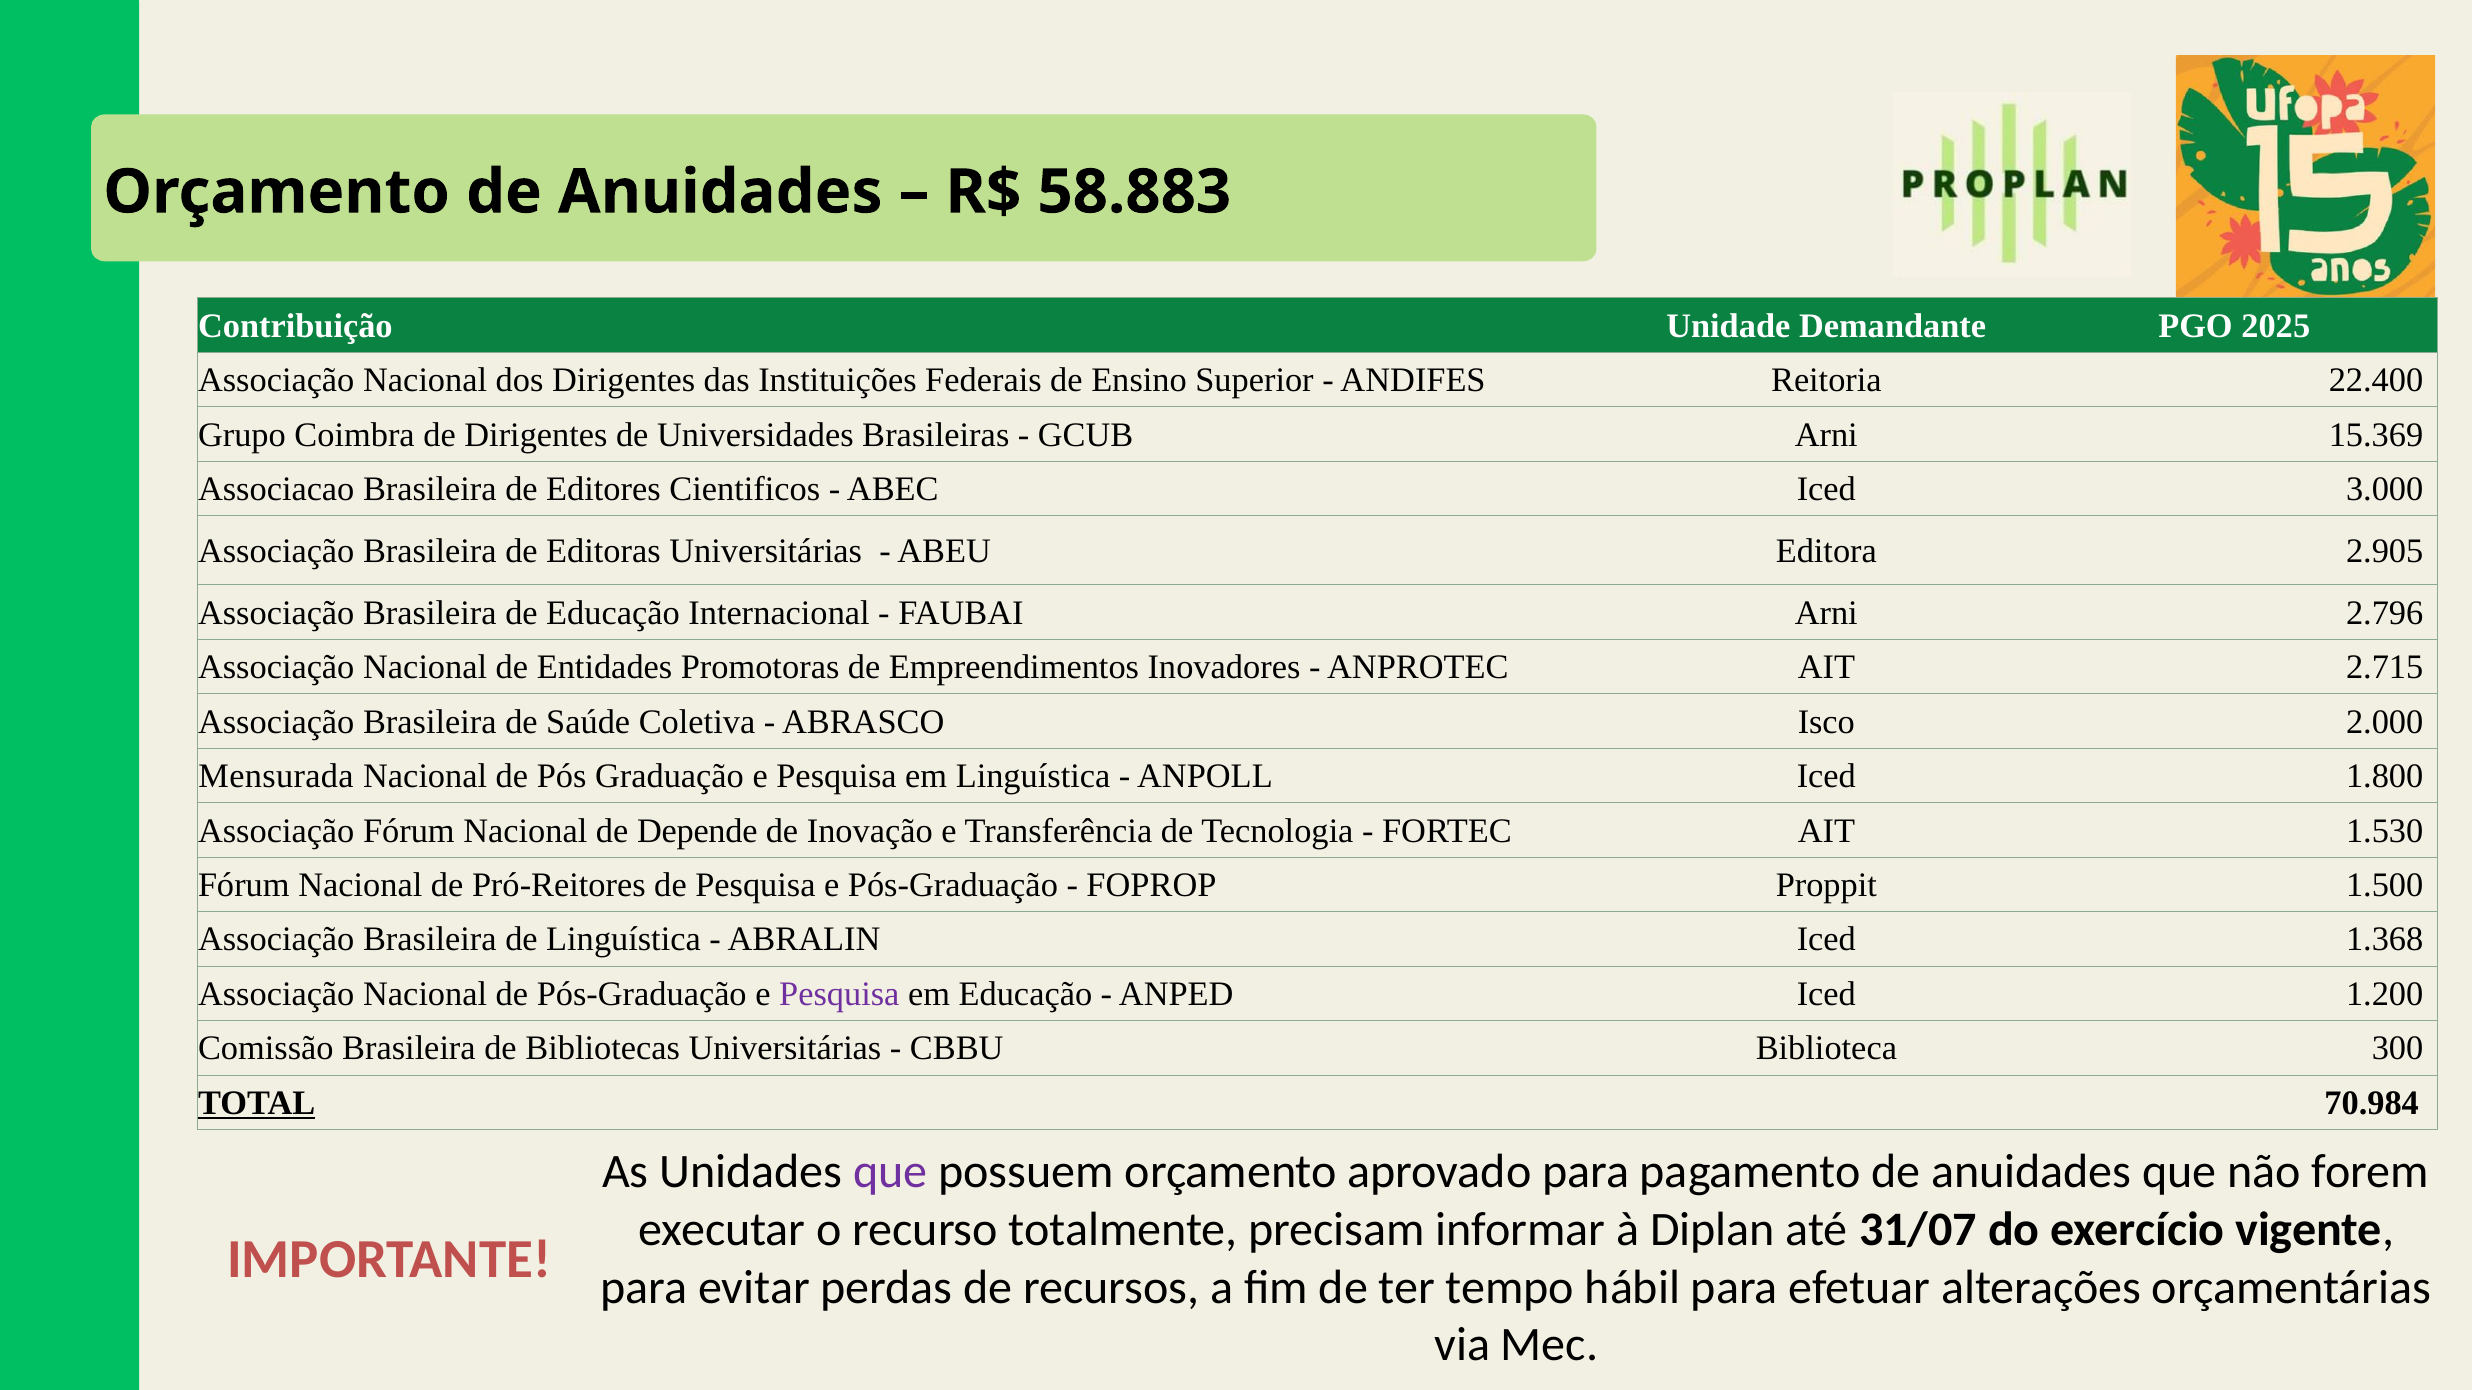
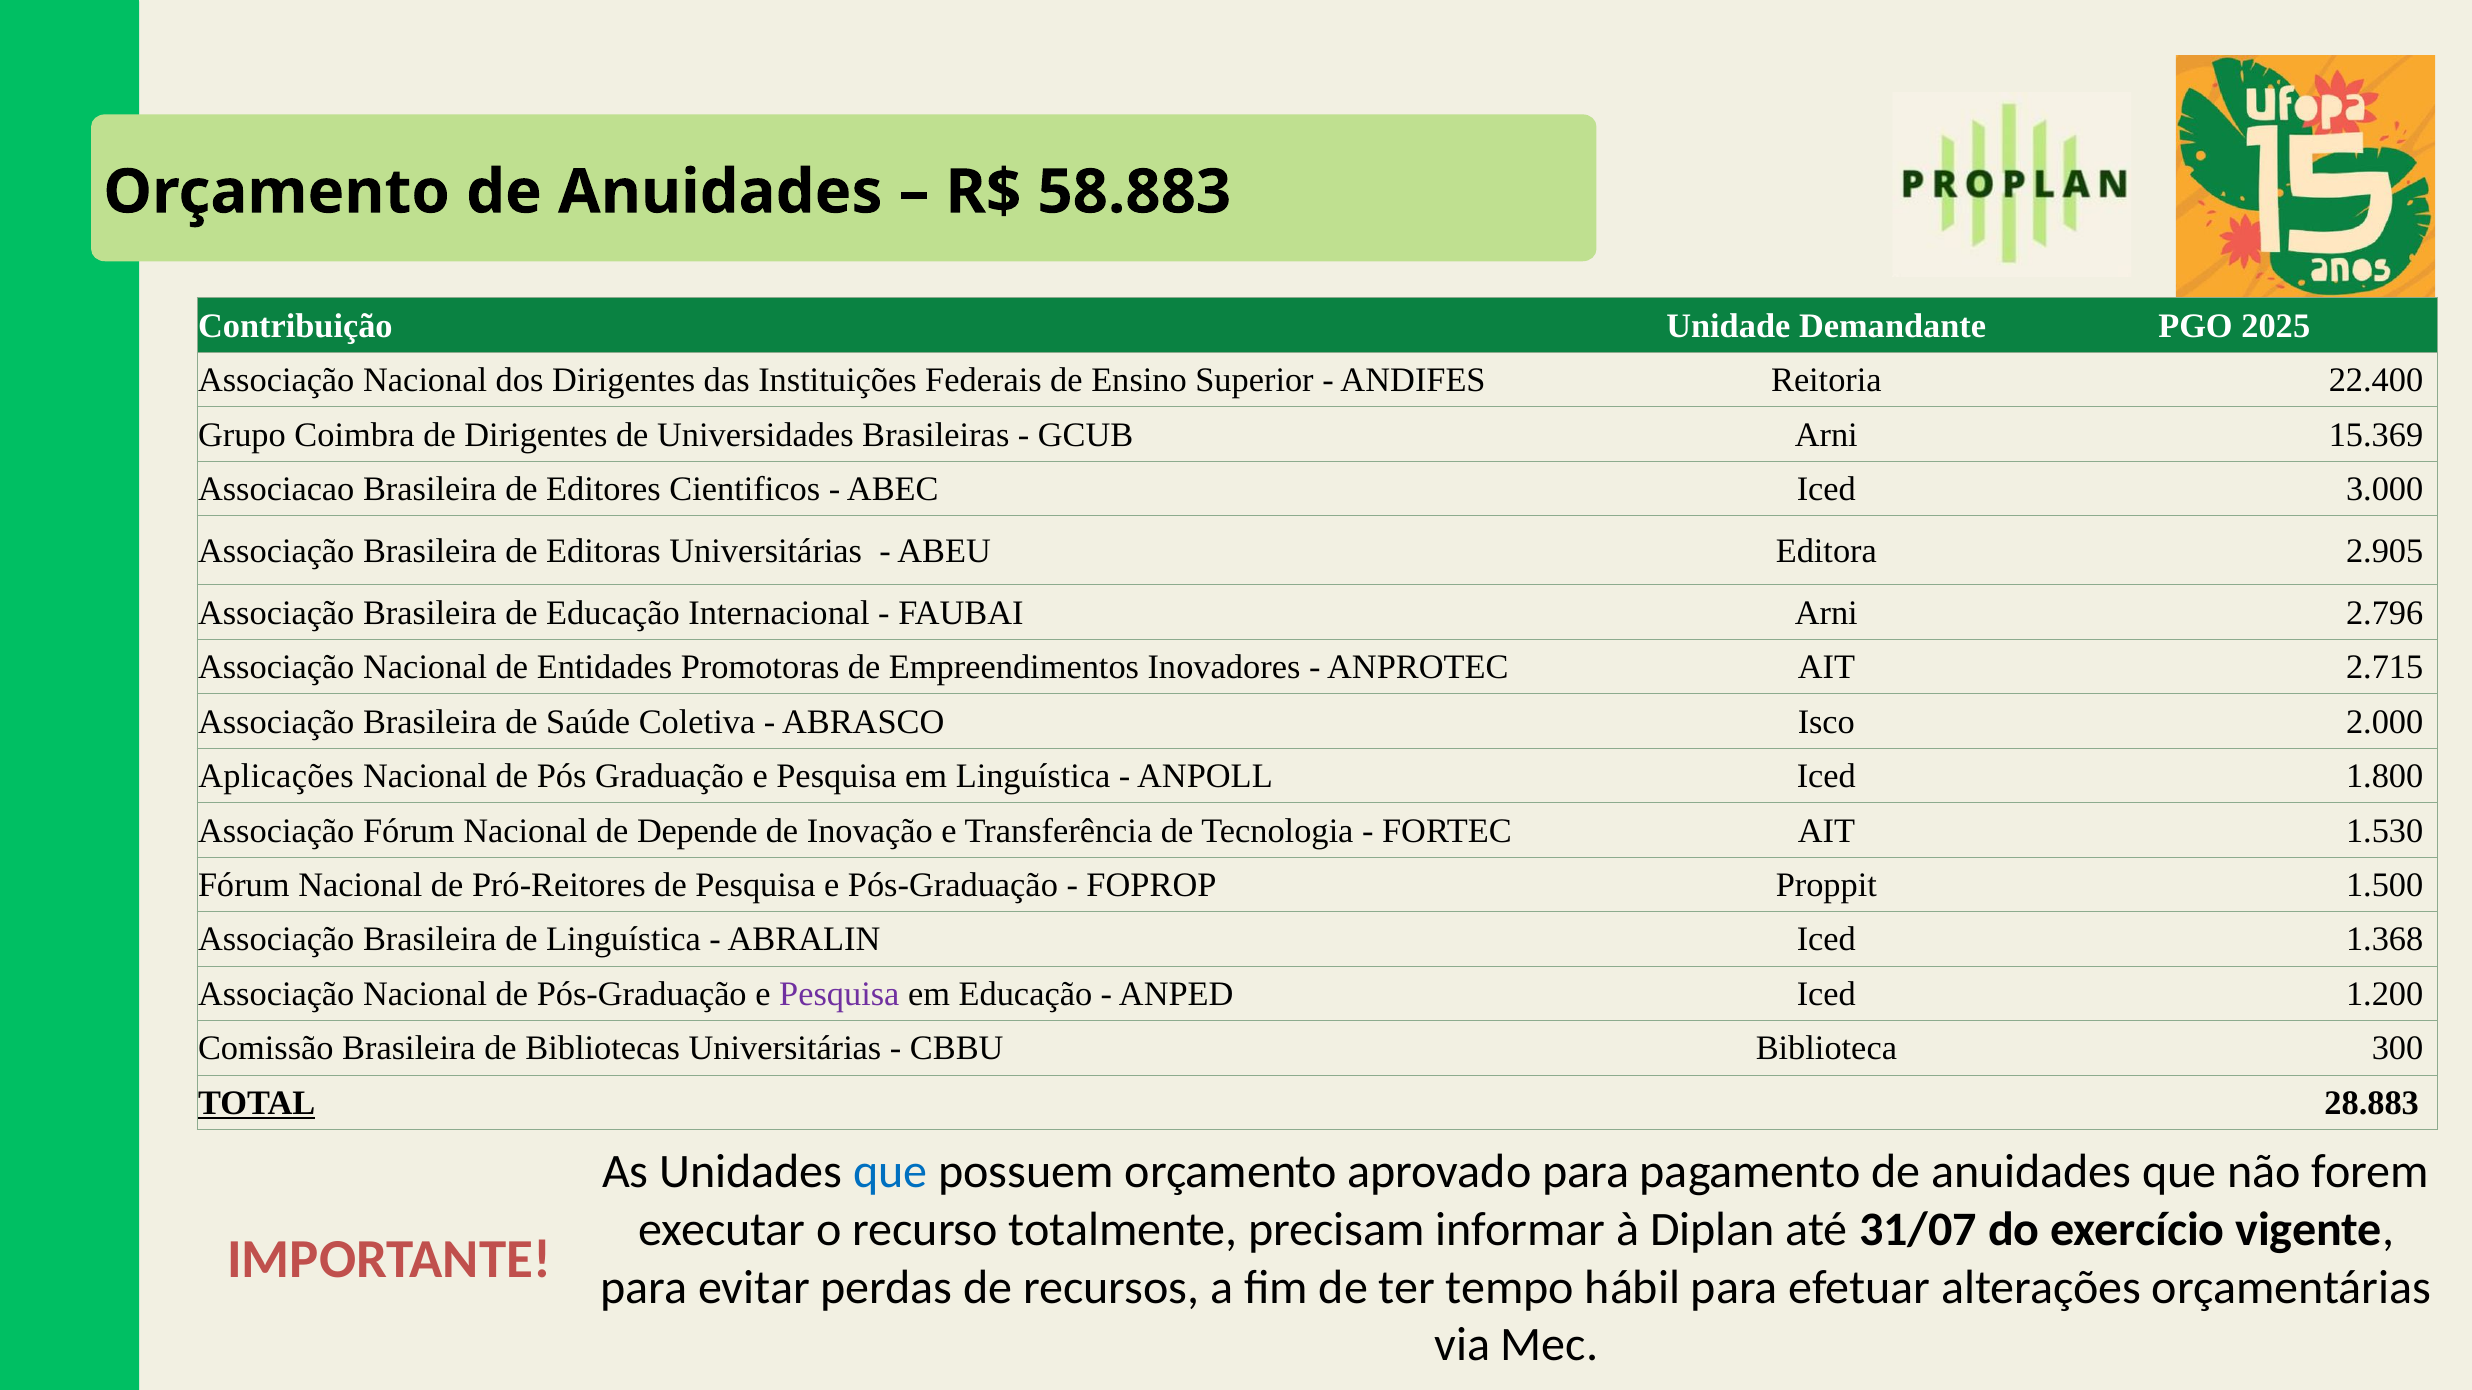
Mensurada: Mensurada -> Aplicações (276, 776)
70.984: 70.984 -> 28.883 (2372, 1103)
que colour: purple -> blue (891, 1172)
